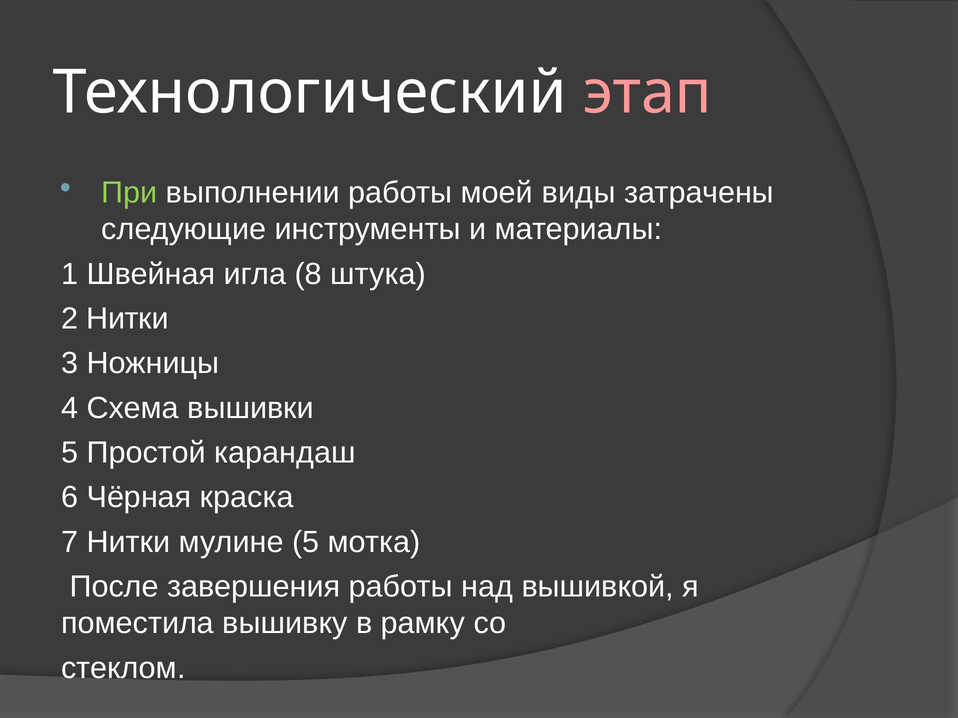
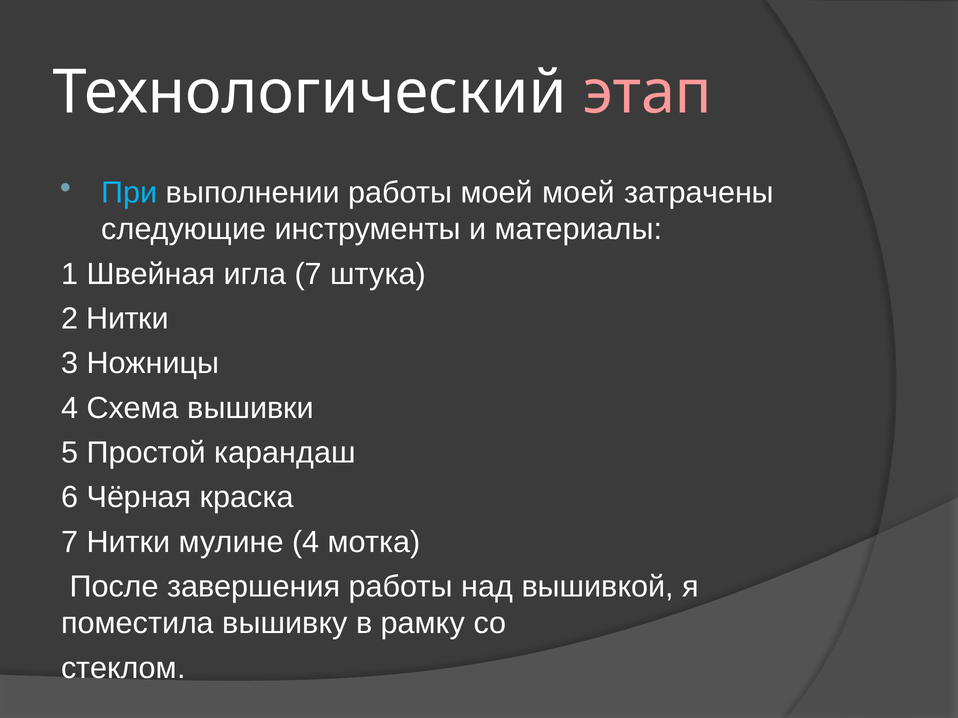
При colour: light green -> light blue (129, 193)
моей виды: виды -> моей (579, 193)
игла 8: 8 -> 7 (308, 274)
мулине 5: 5 -> 4 (306, 542)
